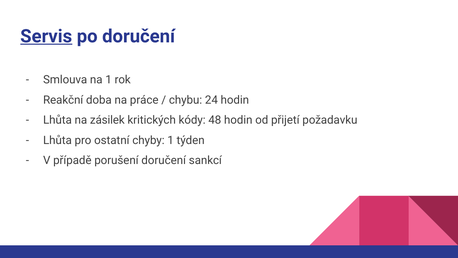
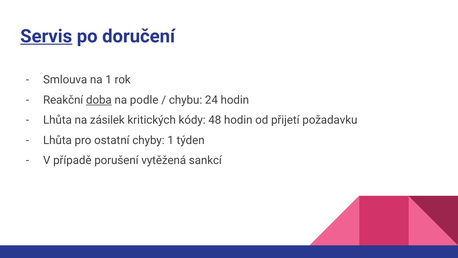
doba underline: none -> present (99, 100)
práce: práce -> podle (144, 100)
porušení doručení: doručení -> vytěžená (164, 160)
